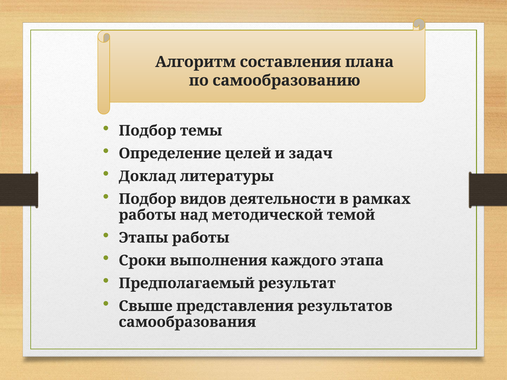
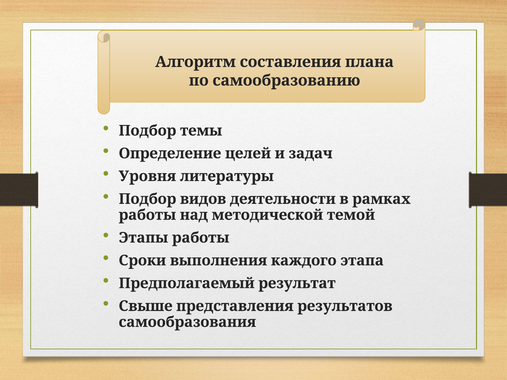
Доклад: Доклад -> Уровня (147, 176)
